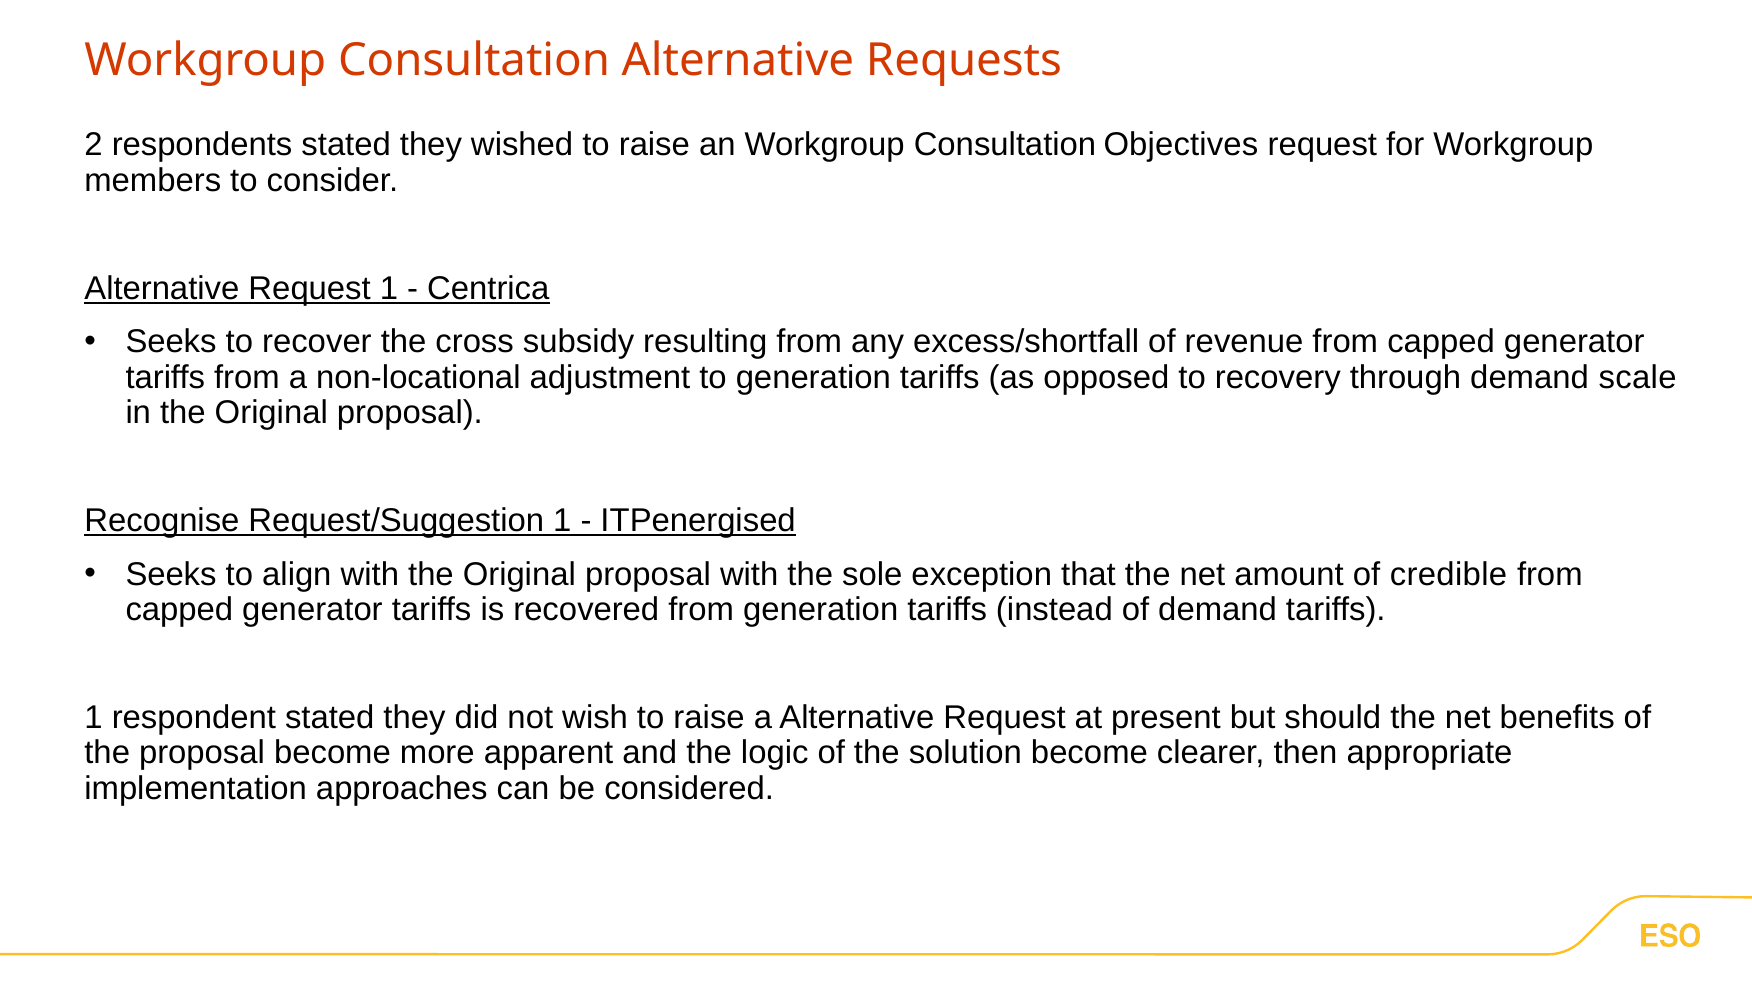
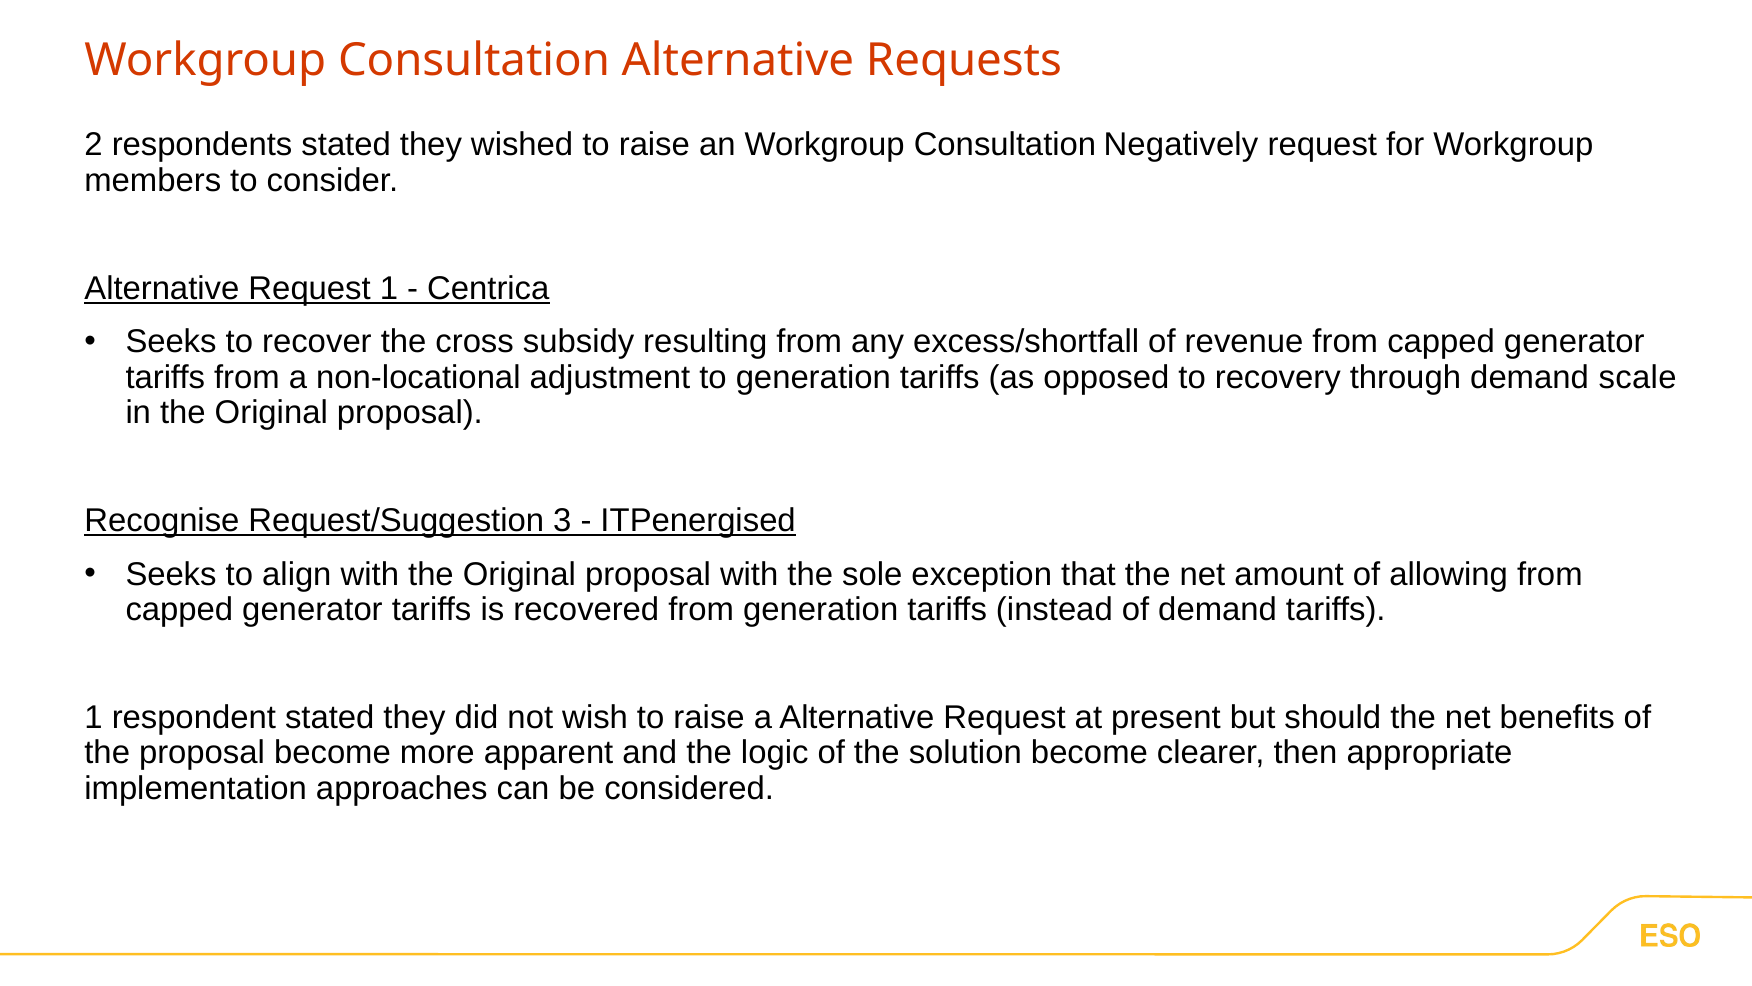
Objectives: Objectives -> Negatively (1181, 145)
Request/Suggestion 1: 1 -> 3 (562, 520)
credible: credible -> allowing (1449, 574)
